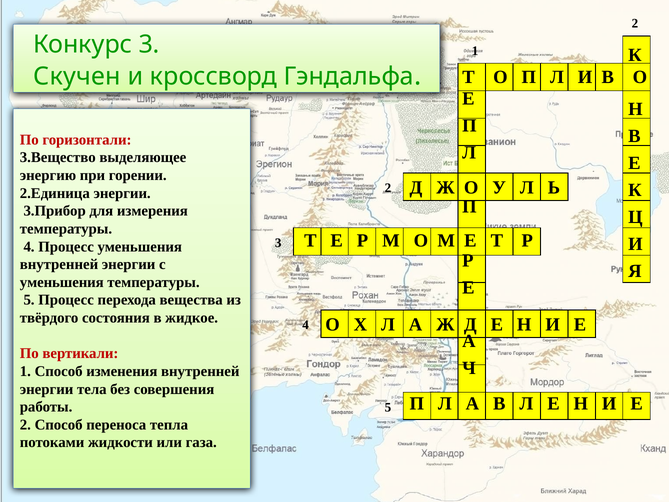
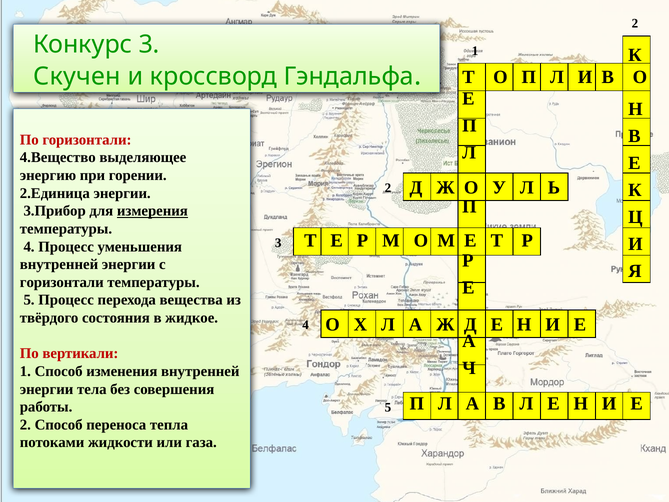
3.Вещество: 3.Вещество -> 4.Вещество (58, 157)
измерения underline: none -> present (152, 211)
уменьшения: уменьшения -> горизонтали (62, 282)
